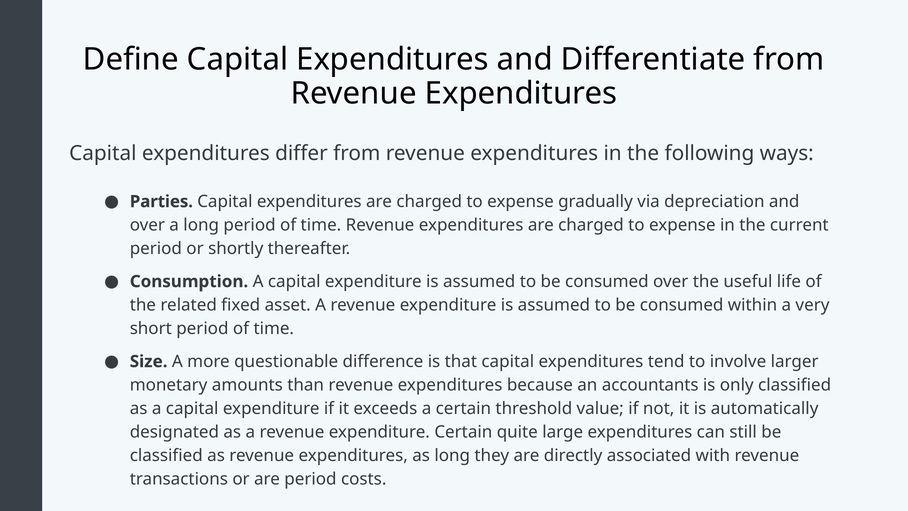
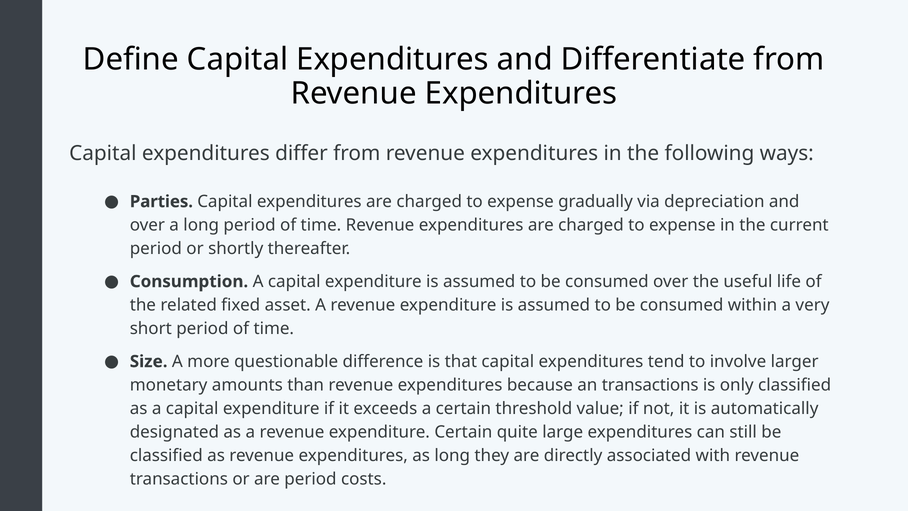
an accountants: accountants -> transactions (650, 385)
